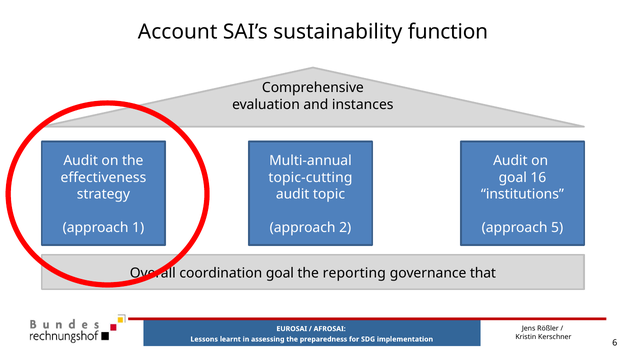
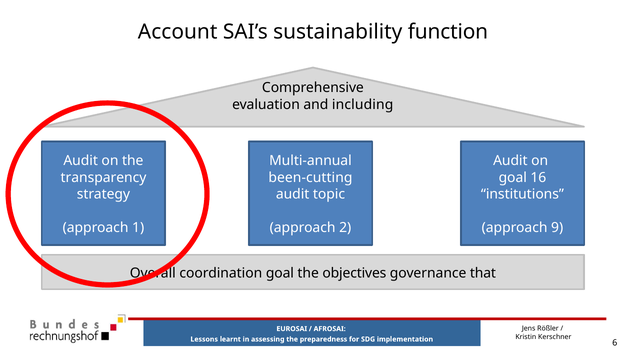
instances: instances -> including (363, 105)
effectiveness: effectiveness -> transparency (103, 178)
topic-cutting: topic-cutting -> been-cutting (310, 178)
5: 5 -> 9 (557, 228)
reporting: reporting -> objectives (354, 273)
